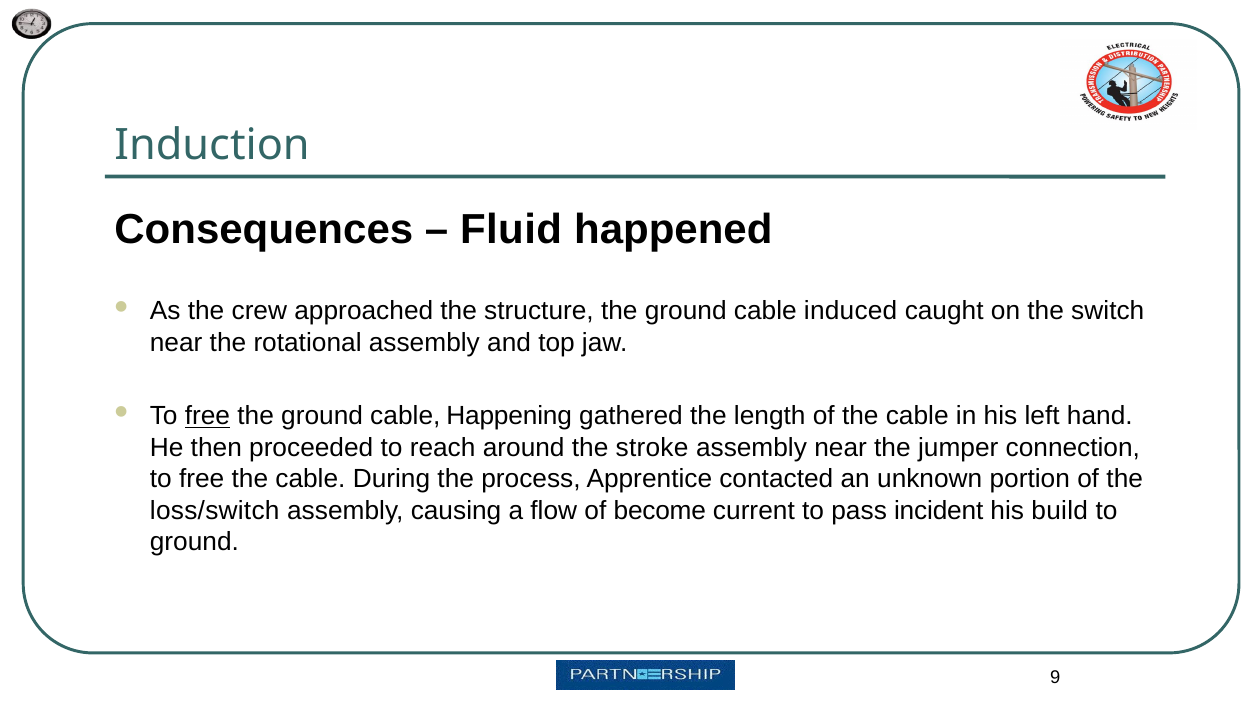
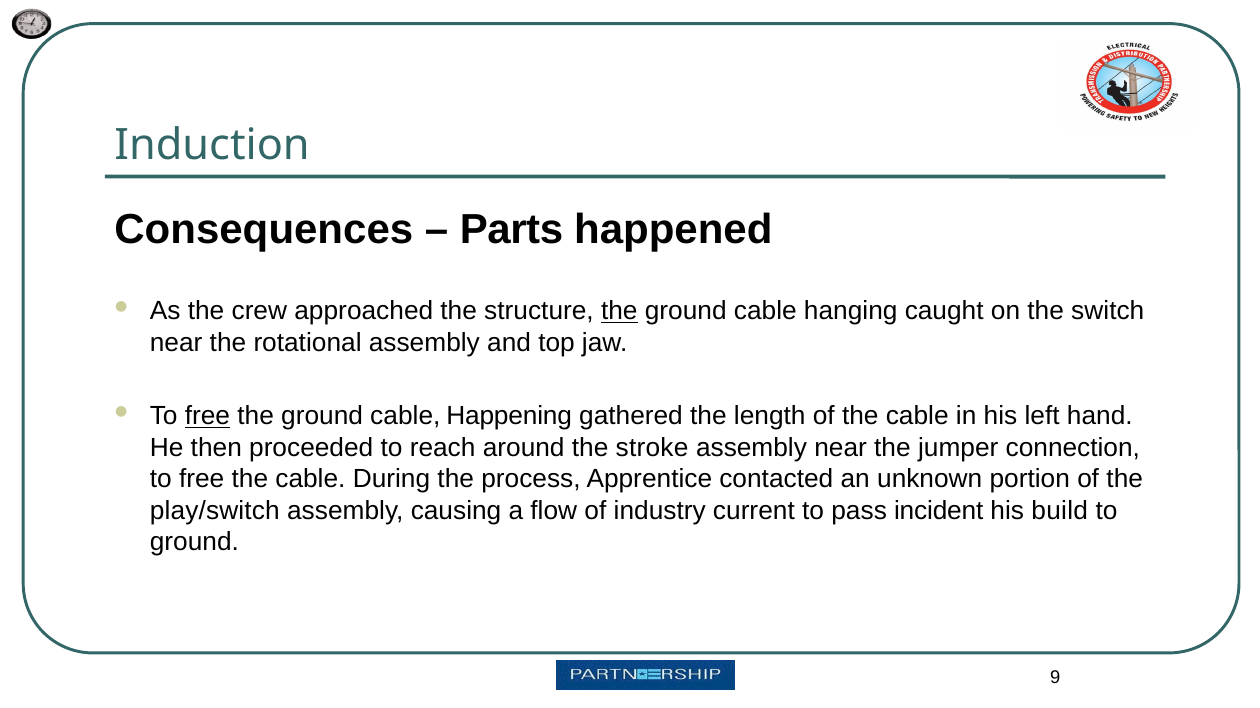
Fluid: Fluid -> Parts (511, 230)
the underline: none -> present (619, 312)
induced: induced -> hanging (851, 312)
loss/switch: loss/switch -> play/switch (215, 511)
become: become -> industry (660, 511)
